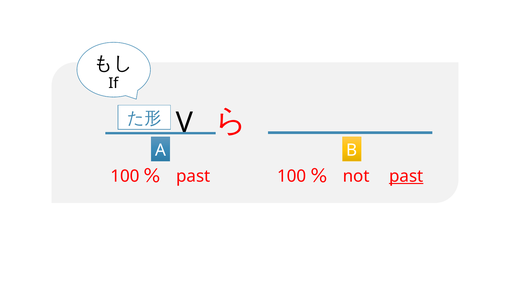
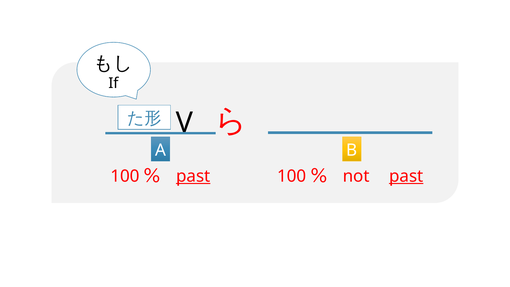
past underline: none -> present (193, 176)
